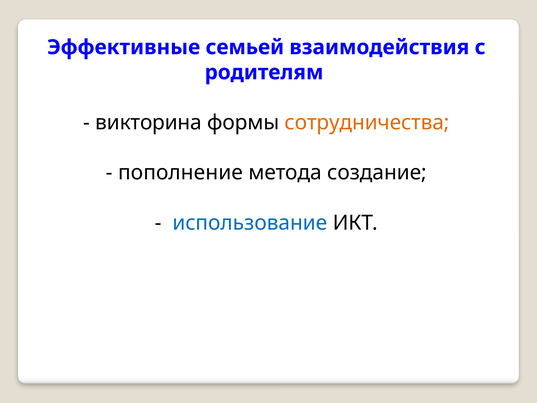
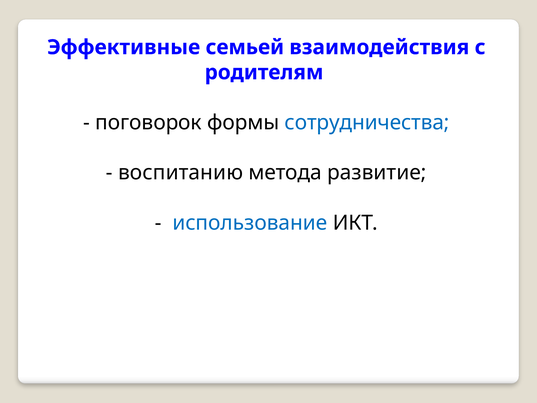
викторина: викторина -> поговорок (149, 122)
сотрудничества colour: orange -> blue (367, 122)
пополнение: пополнение -> воспитанию (181, 173)
создание: создание -> развитие (377, 173)
